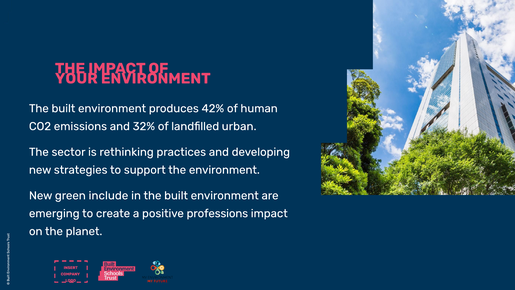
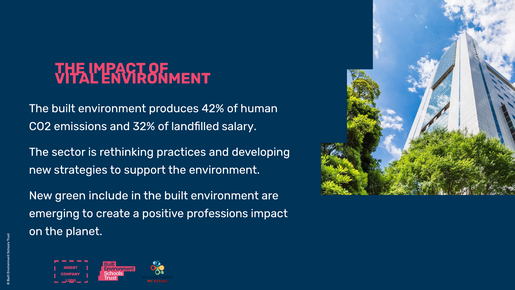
YOUR: YOUR -> VITAL (77, 78)
urban: urban -> salary (239, 126)
